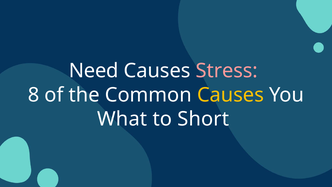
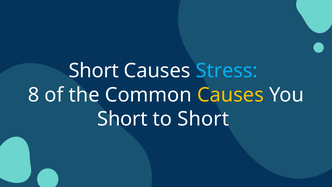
Need: Need -> Short (94, 71)
Stress colour: pink -> light blue (227, 71)
What: What -> Short (122, 119)
